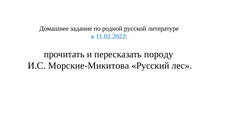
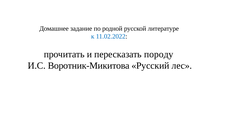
Морские-Микитова: Морские-Микитова -> Воротник-Микитова (89, 66)
